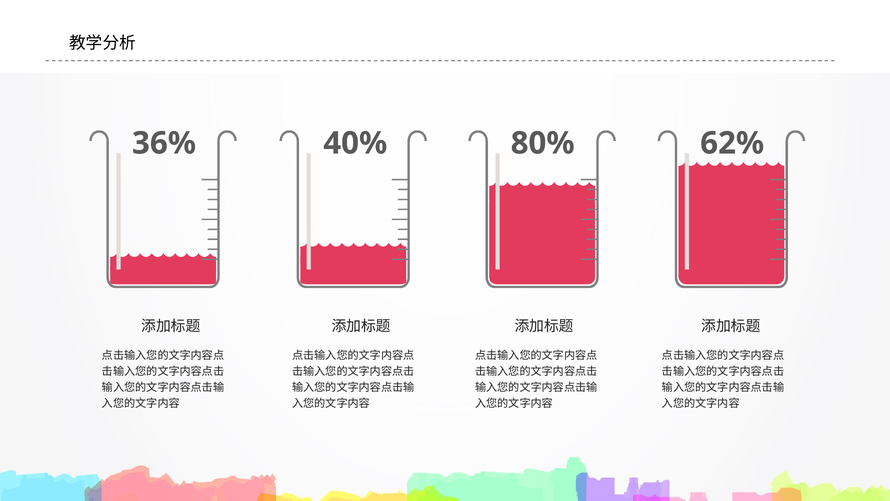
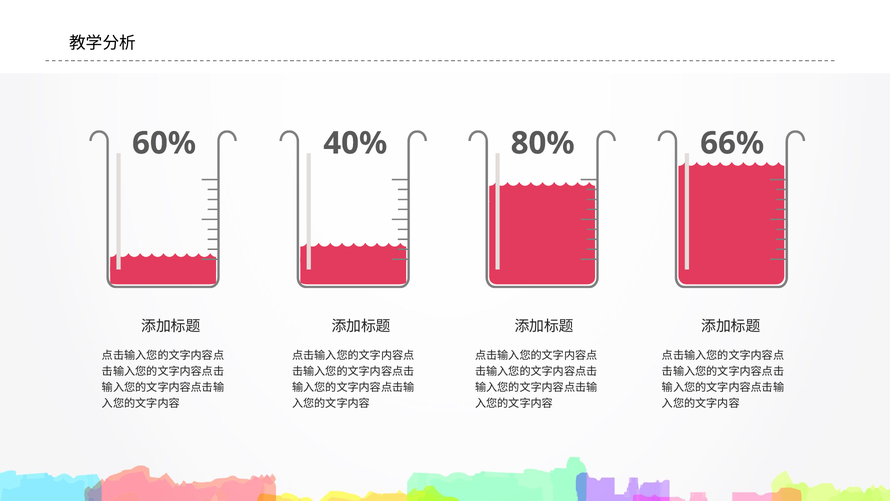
36%: 36% -> 60% (164, 143)
62%: 62% -> 66% (732, 143)
